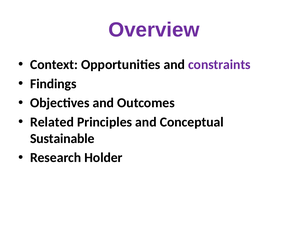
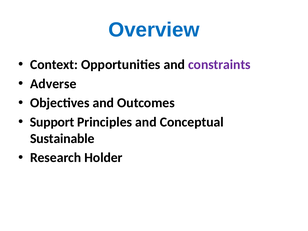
Overview colour: purple -> blue (154, 30)
Findings: Findings -> Adverse (53, 84)
Related: Related -> Support (52, 122)
